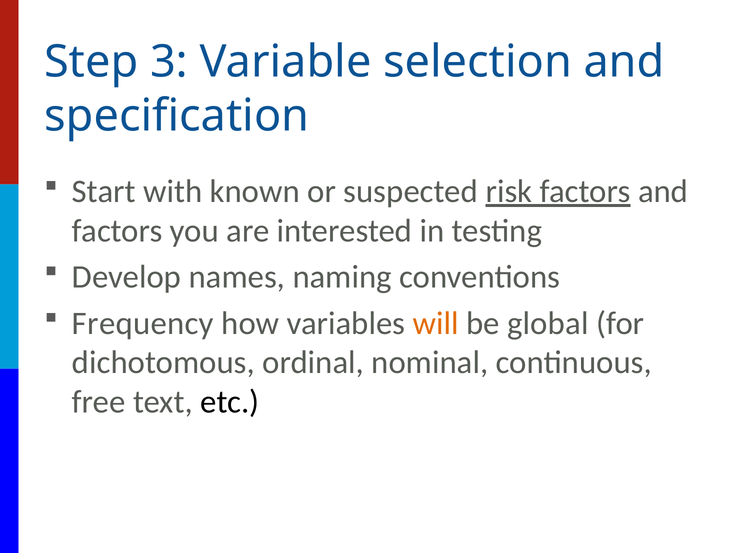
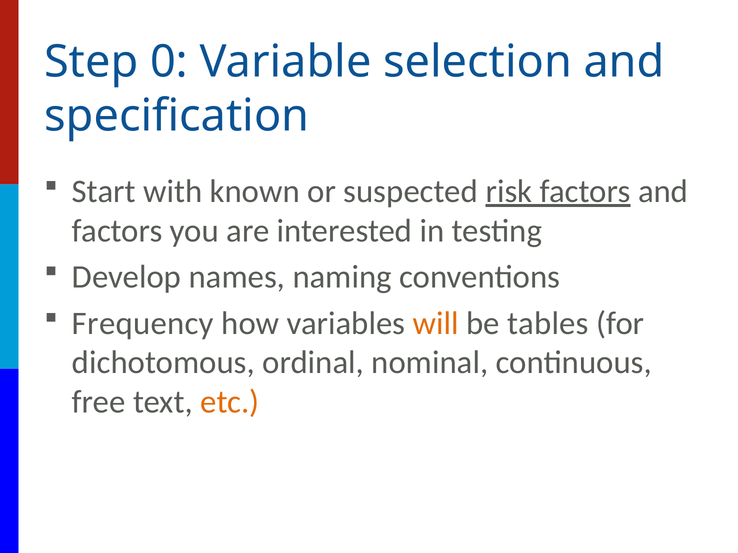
3: 3 -> 0 (169, 62)
global: global -> tables (548, 324)
etc colour: black -> orange (230, 402)
